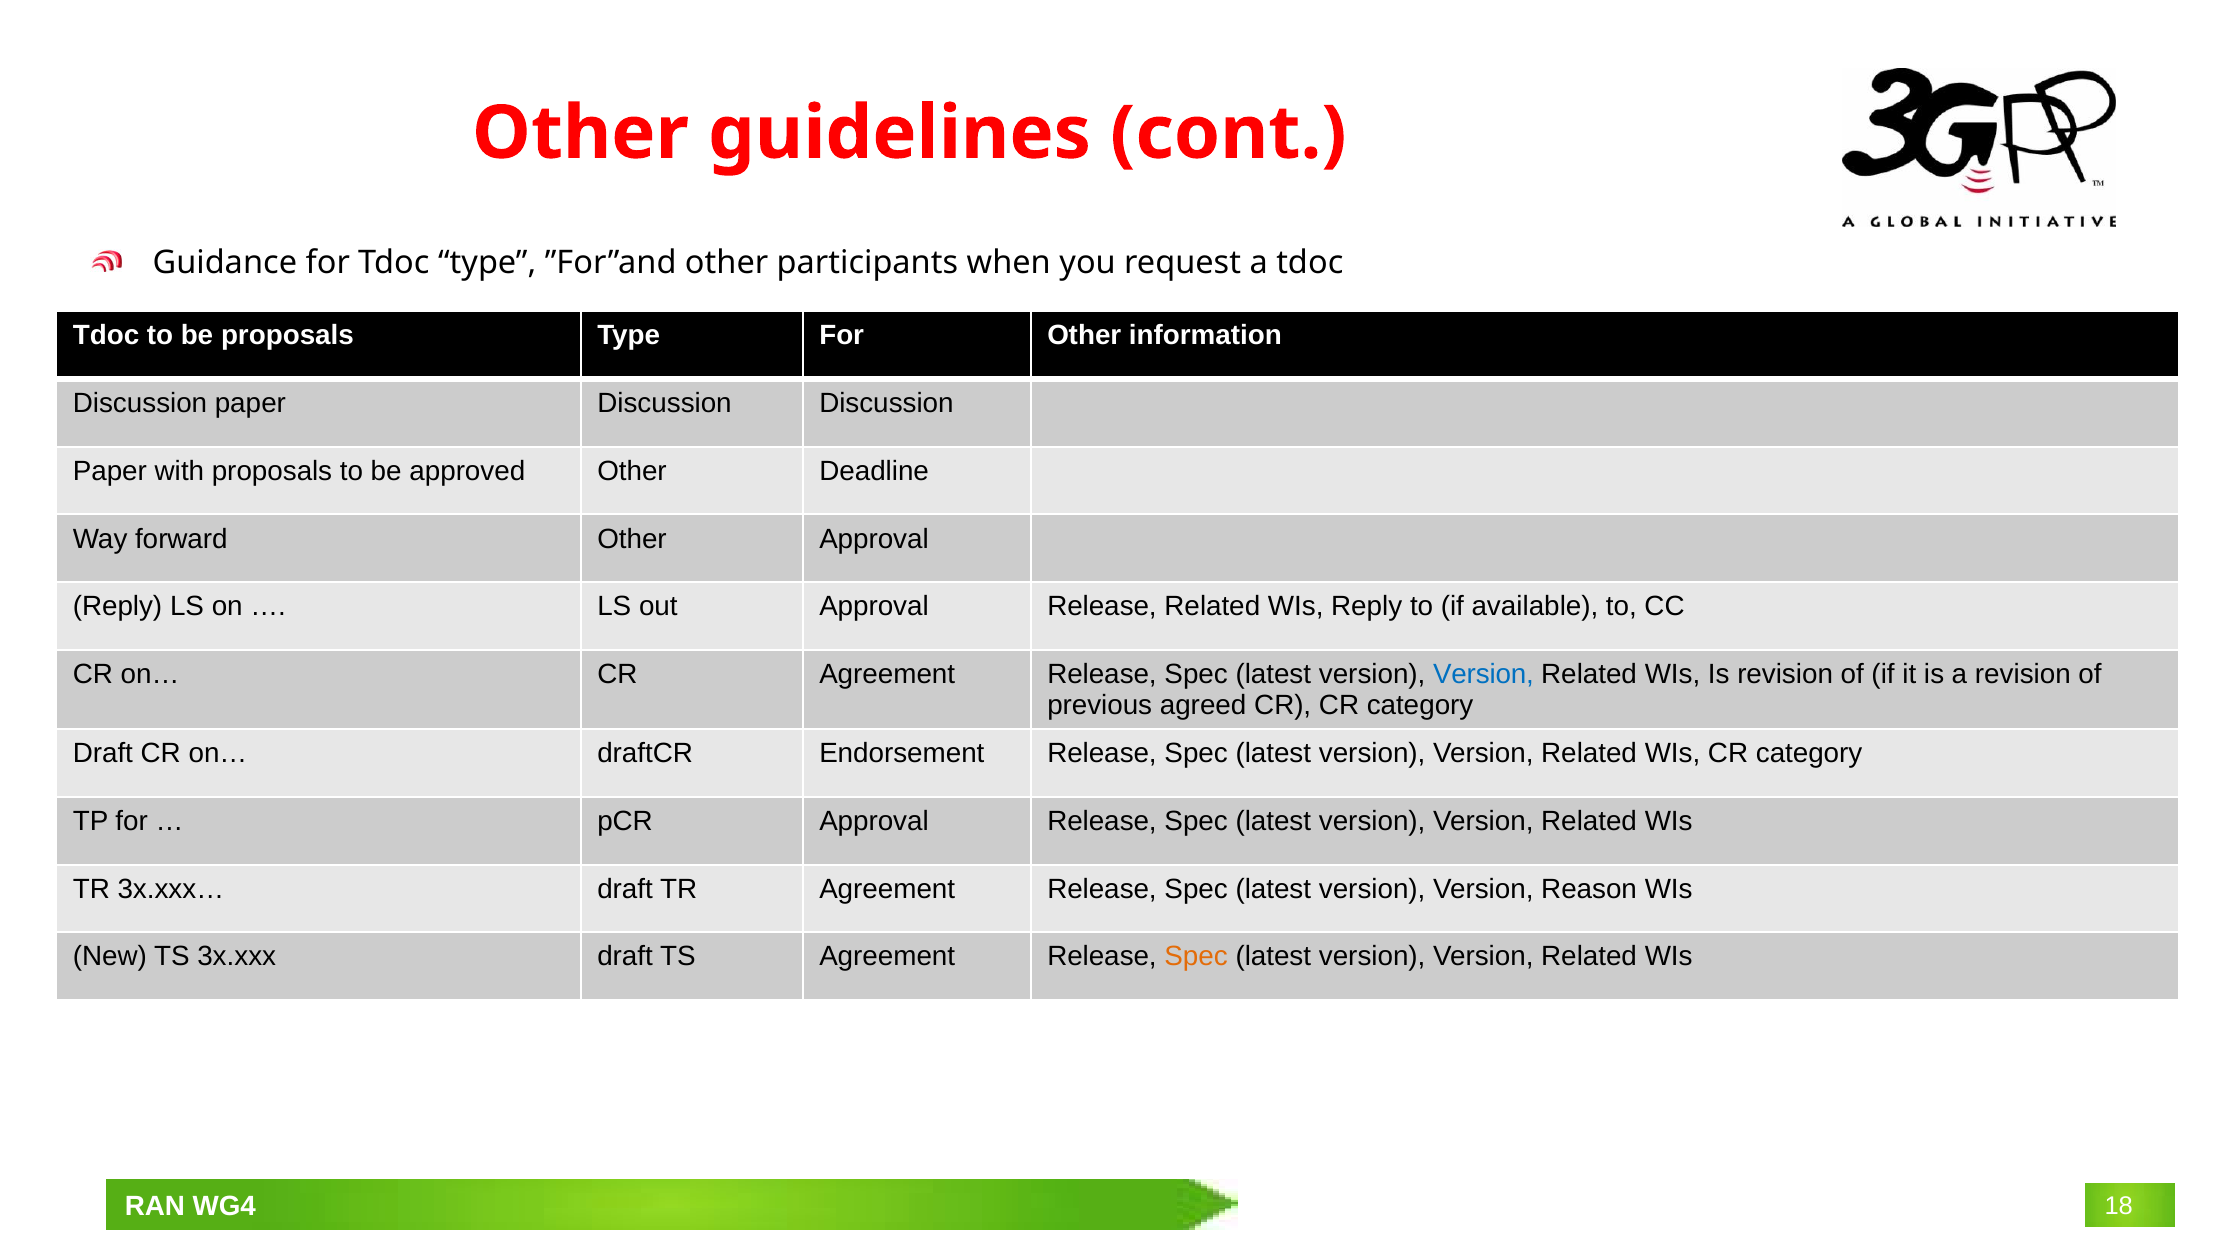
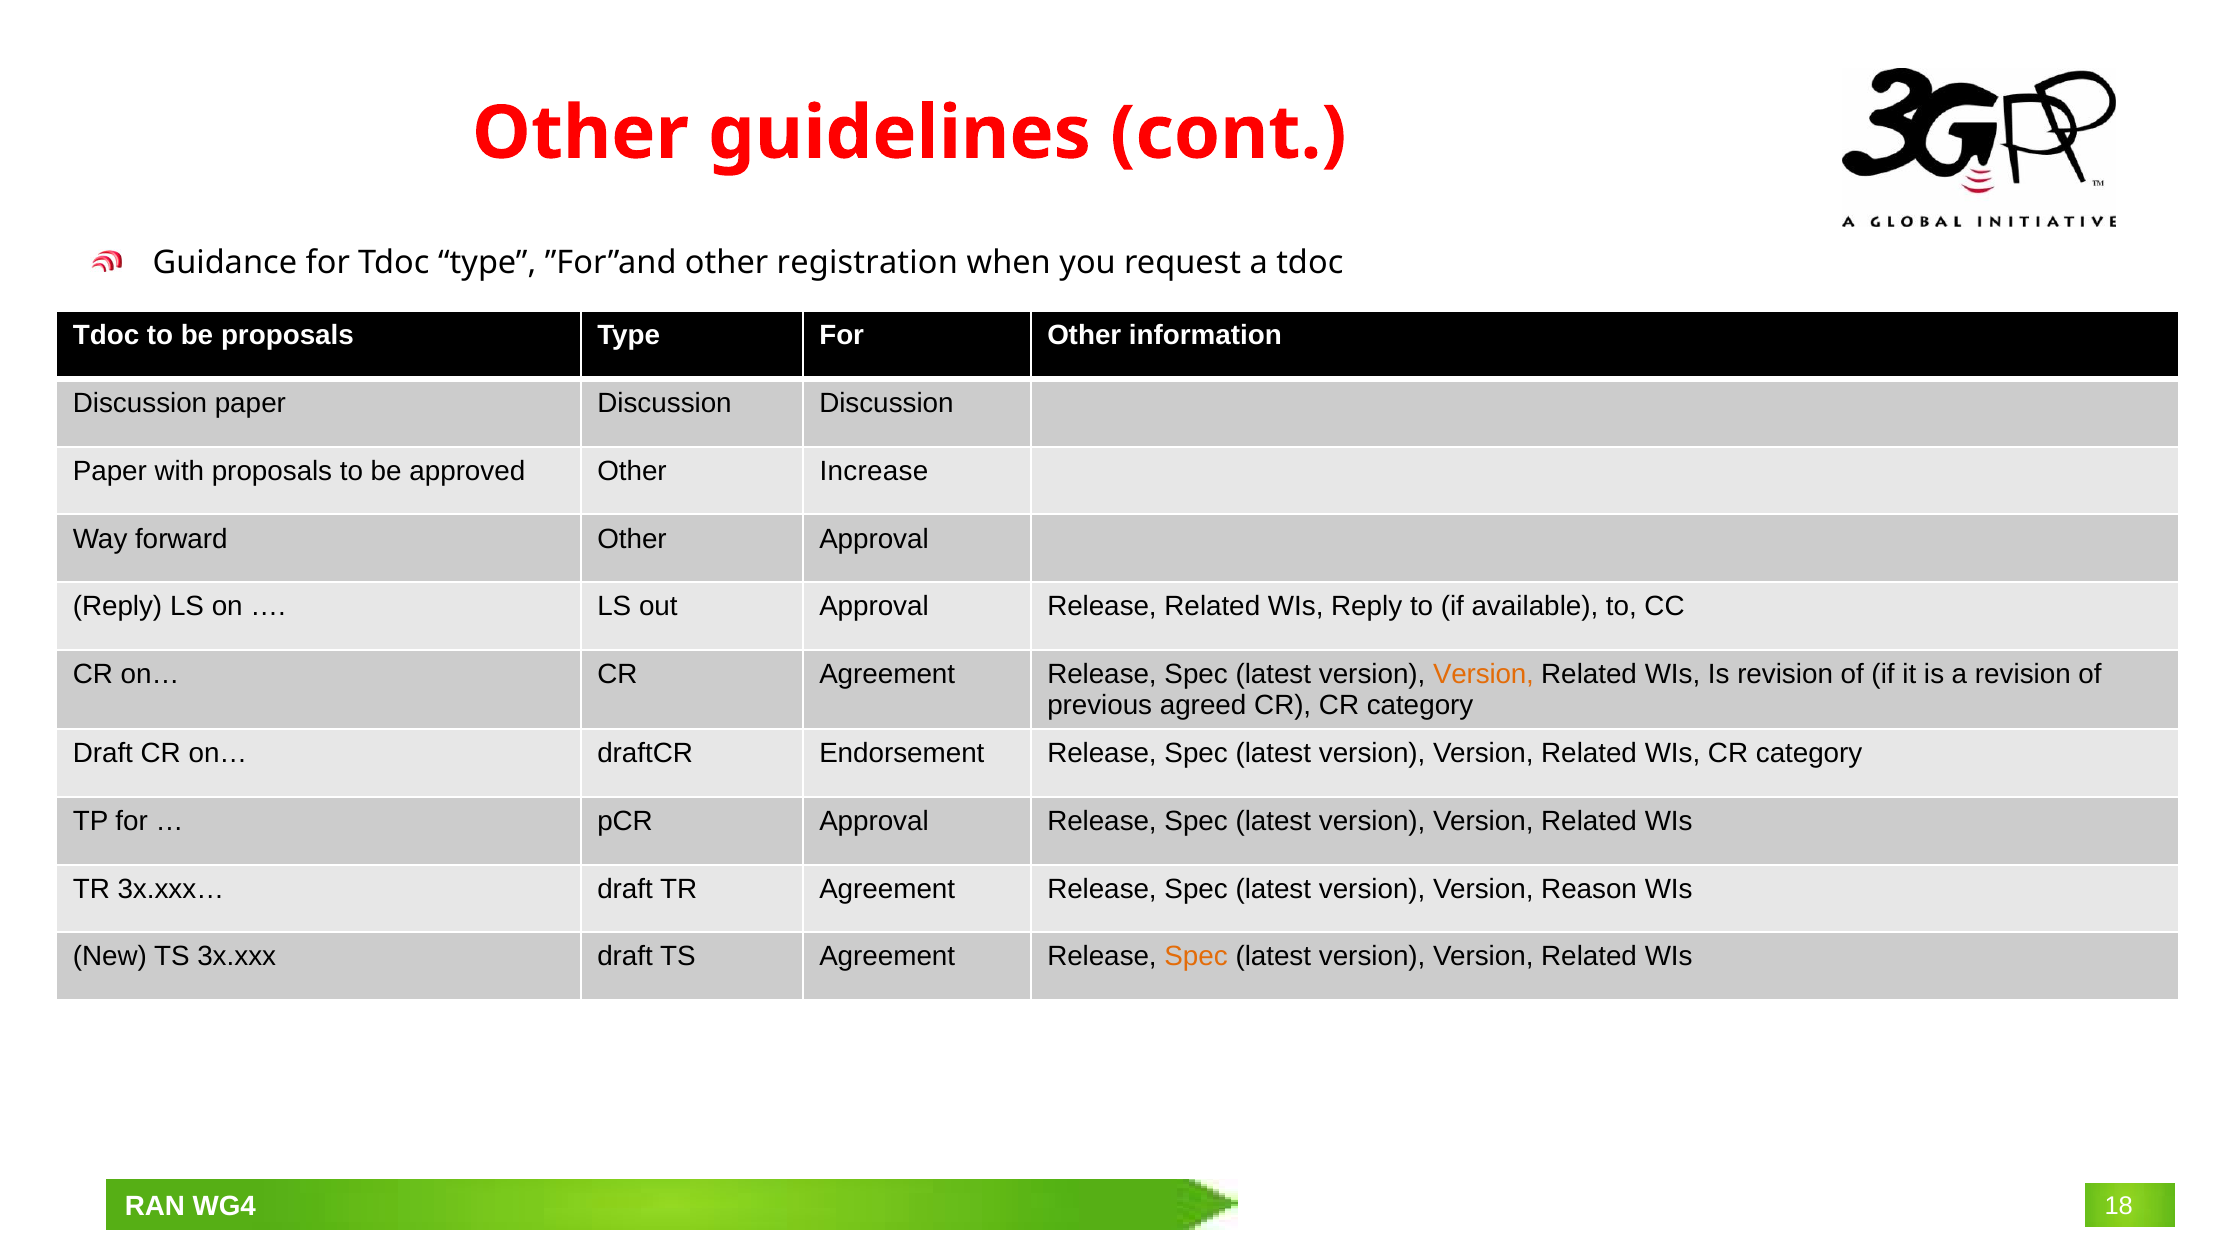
participants: participants -> registration (867, 263)
Deadline: Deadline -> Increase (874, 471)
Version colour: blue -> orange (1483, 674)
